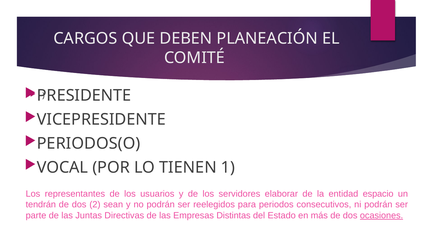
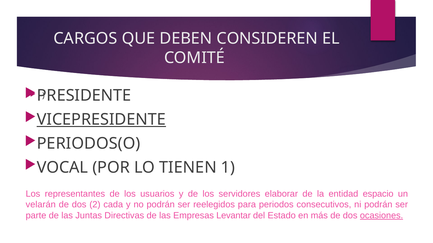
PLANEACIÓN: PLANEACIÓN -> CONSIDEREN (267, 39)
VICEPRESIDENTE underline: none -> present (101, 120)
tendrán: tendrán -> velarán (41, 205)
sean: sean -> cada (113, 205)
Distintas: Distintas -> Levantar (234, 216)
